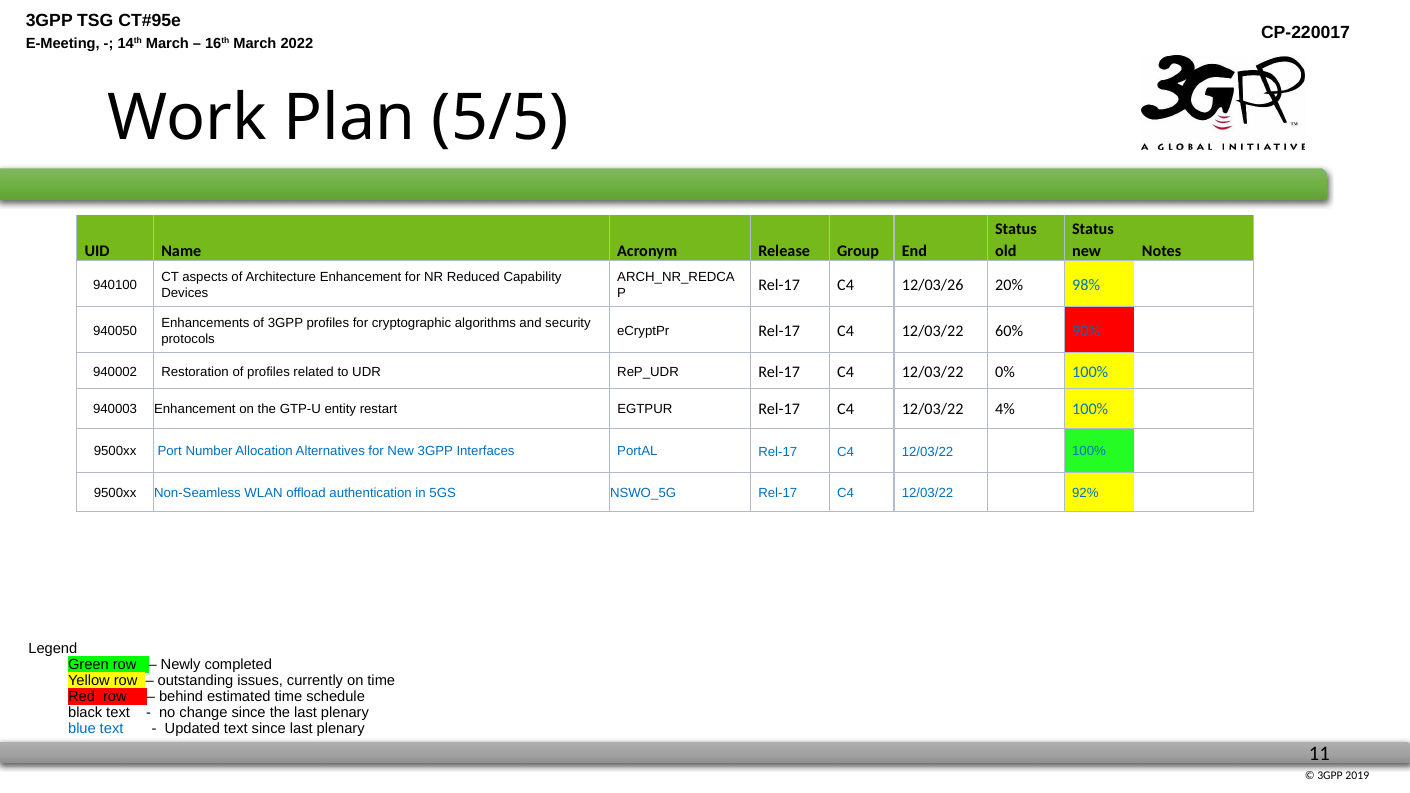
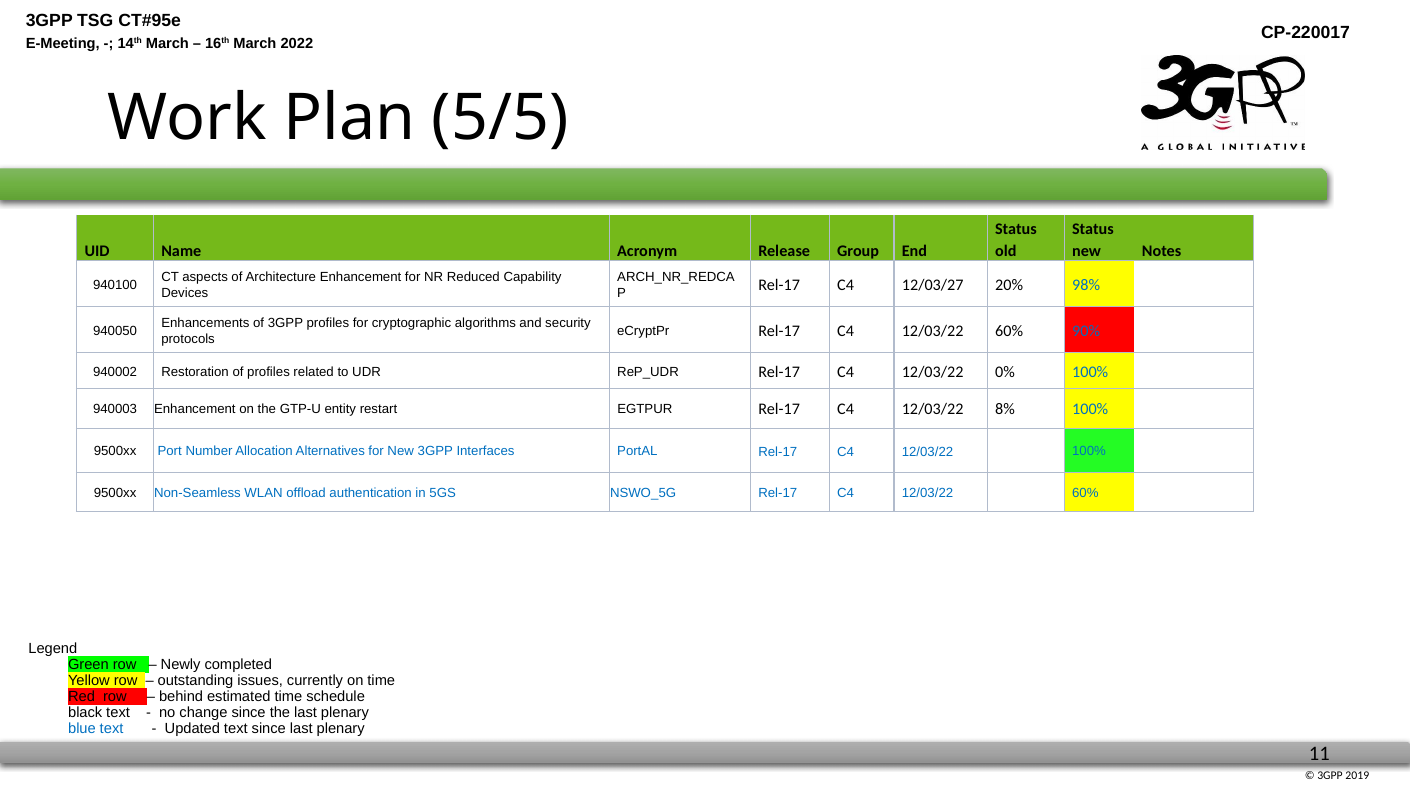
12/03/26: 12/03/26 -> 12/03/27 (933, 285)
4%: 4% -> 8% (1005, 410)
92%: 92% -> 60% (1085, 493)
